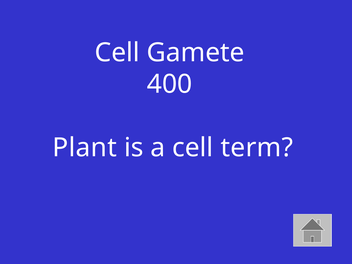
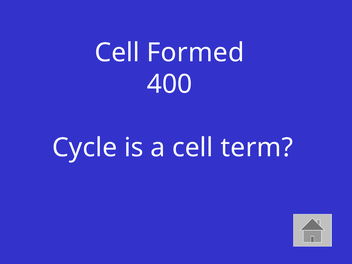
Gamete: Gamete -> Formed (195, 53)
Plant: Plant -> Cycle (85, 148)
